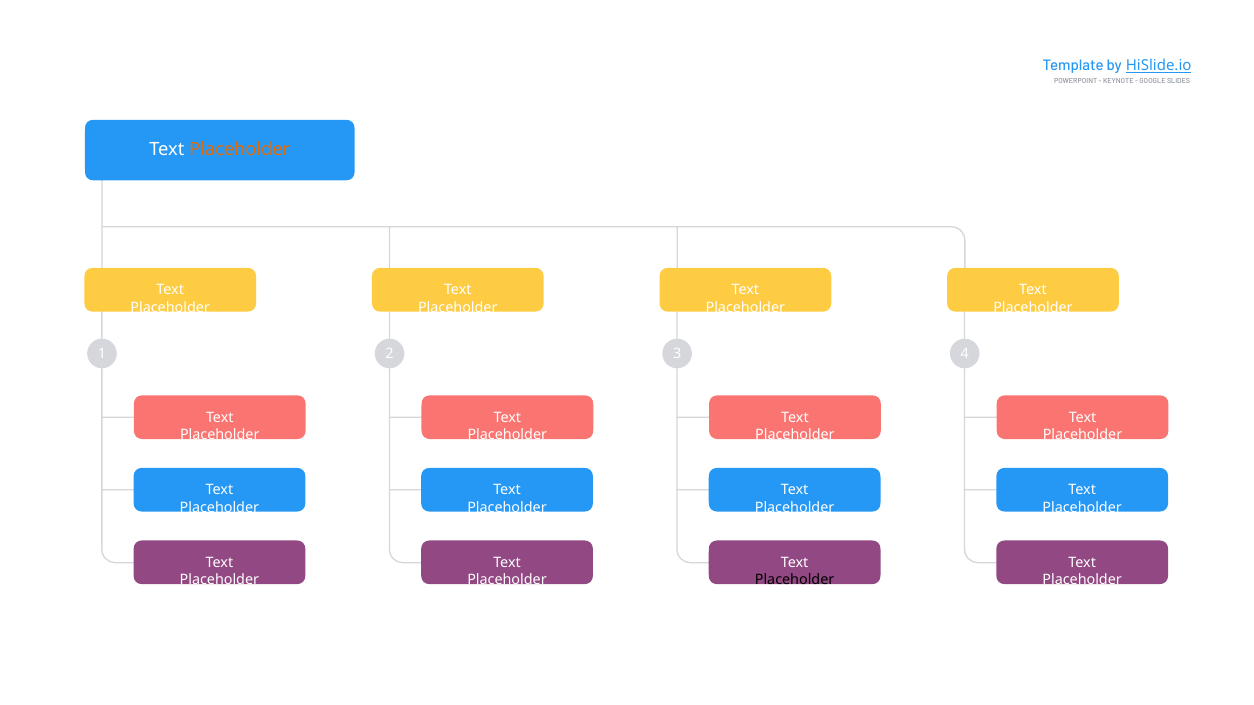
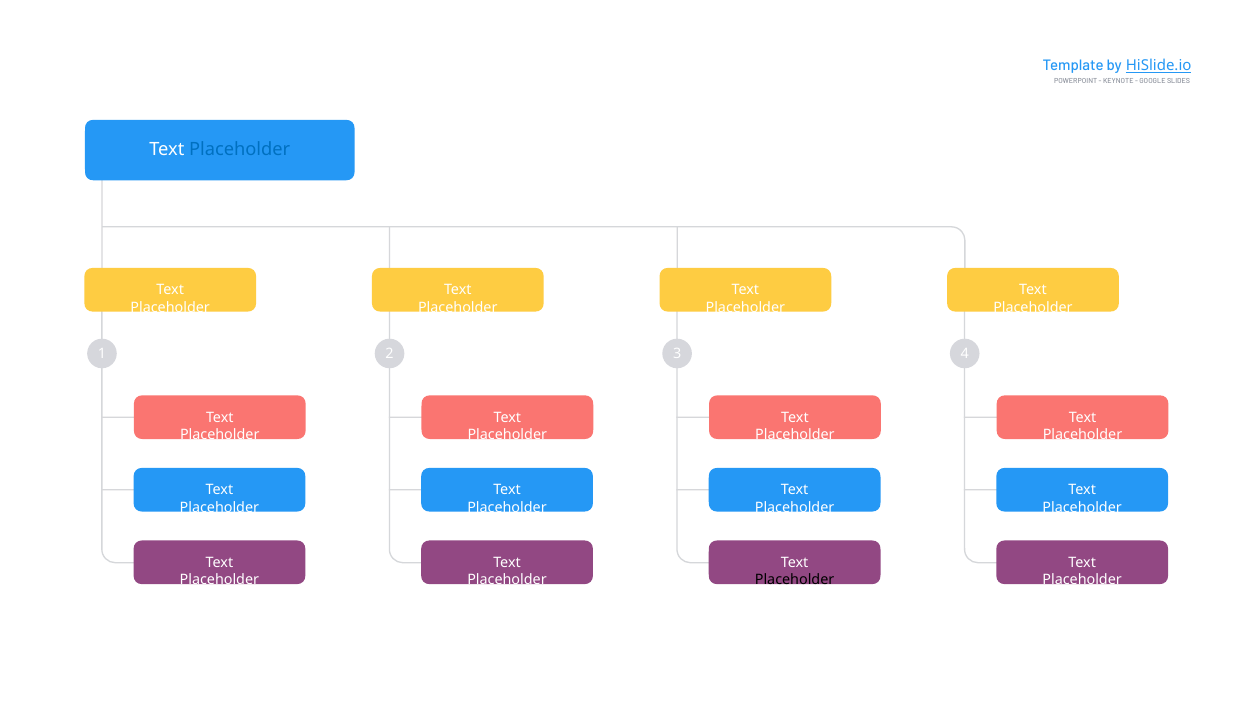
Placeholder colour: orange -> blue (240, 150)
